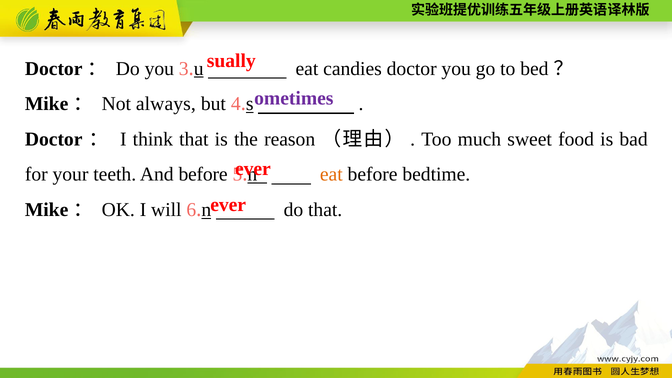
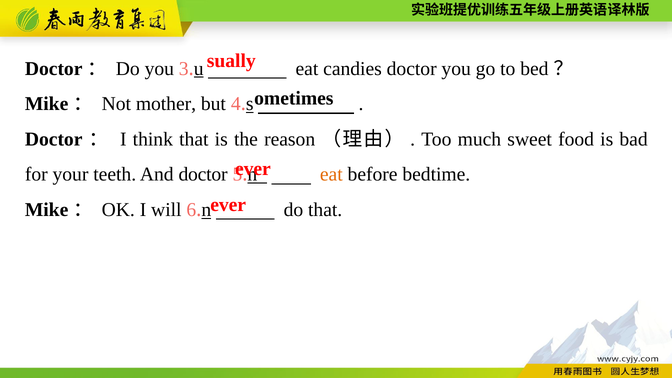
ometimes colour: purple -> black (294, 98)
always: always -> mother (166, 104)
And before: before -> doctor (203, 174)
